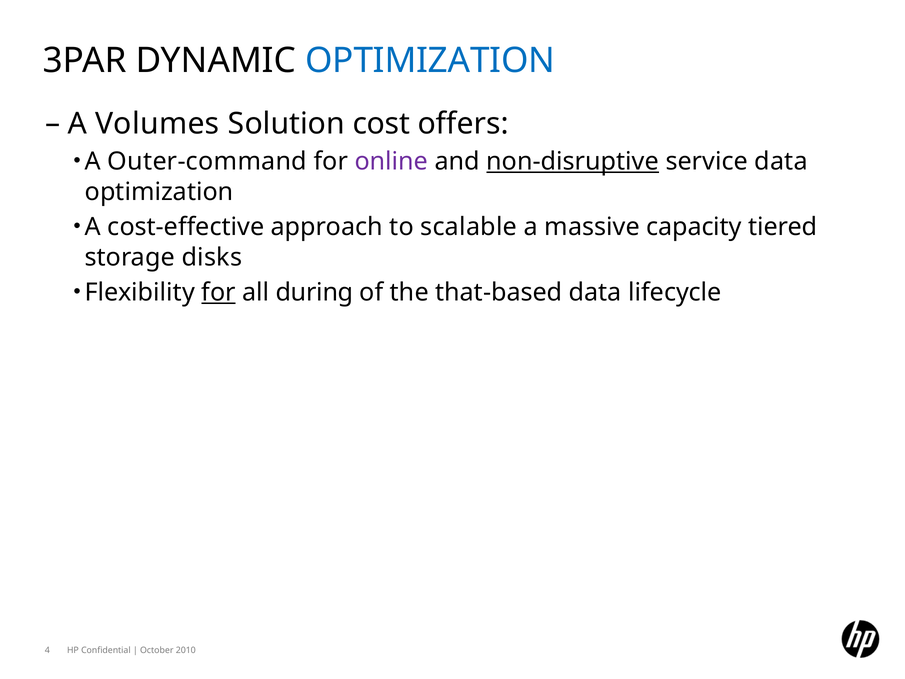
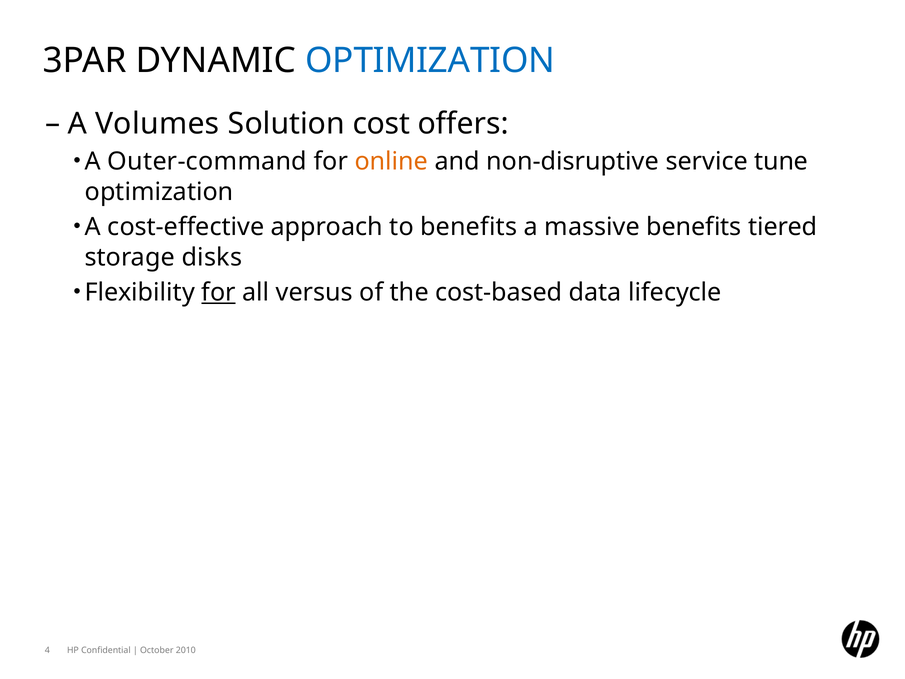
online colour: purple -> orange (391, 162)
non-disruptive underline: present -> none (573, 162)
service data: data -> tune (781, 162)
to scalable: scalable -> benefits (469, 227)
massive capacity: capacity -> benefits (694, 227)
during: during -> versus (314, 292)
that-based: that-based -> cost-based (499, 292)
